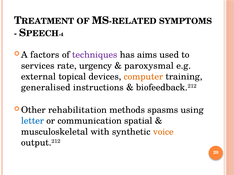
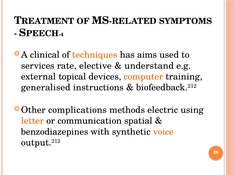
factors: factors -> clinical (45, 55)
techniques colour: purple -> orange (95, 55)
urgency: urgency -> elective (95, 66)
paroxysmal: paroxysmal -> understand (149, 66)
rehabilitation: rehabilitation -> complications (78, 110)
spasms: spasms -> electric (163, 110)
letter colour: blue -> orange (32, 121)
musculoskeletal: musculoskeletal -> benzodiazepines (55, 132)
